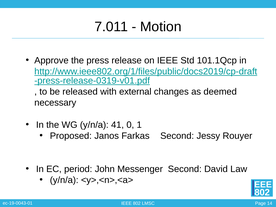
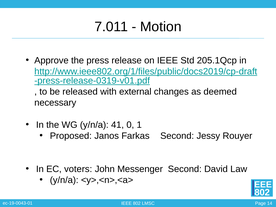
101.1Qcp: 101.1Qcp -> 205.1Qcp (217, 60)
period: period -> voters (78, 169)
